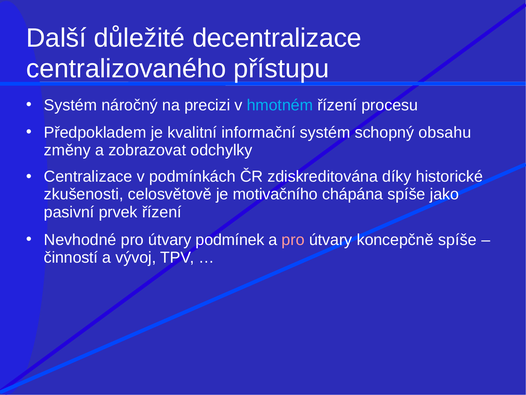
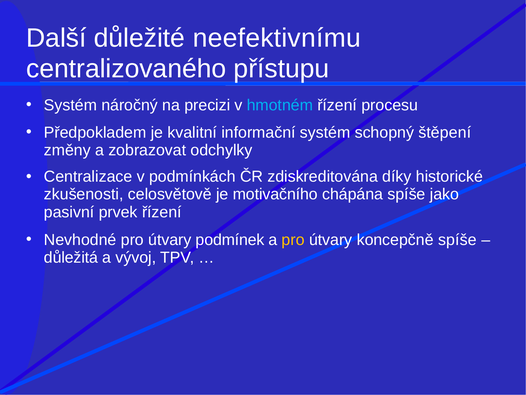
decentralizace: decentralizace -> neefektivnímu (277, 38)
obsahu: obsahu -> štěpení (445, 132)
pro colour: pink -> yellow (293, 240)
činností: činností -> důležitá (71, 257)
